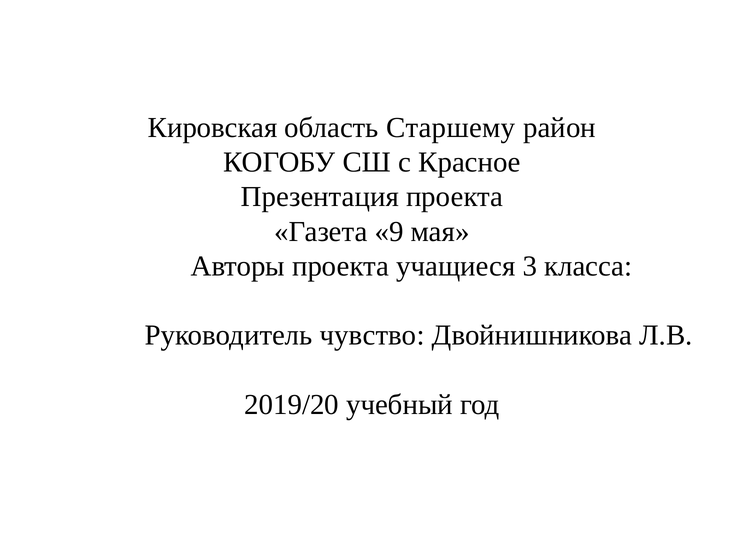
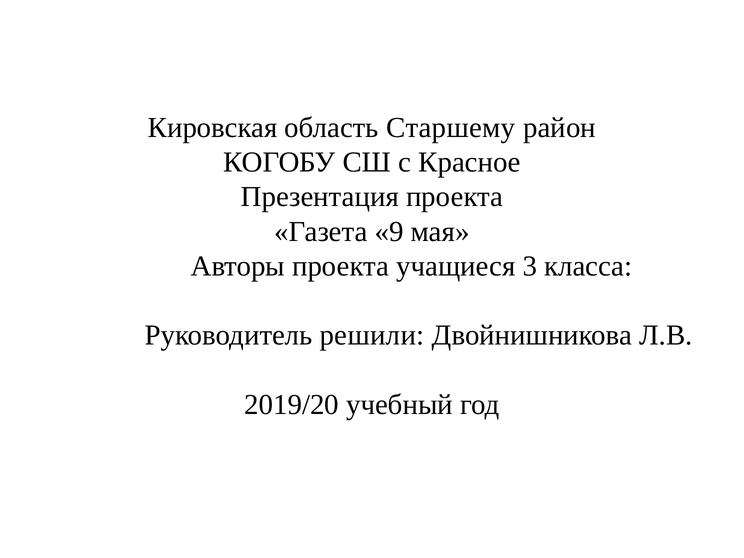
чувство: чувство -> решили (372, 335)
